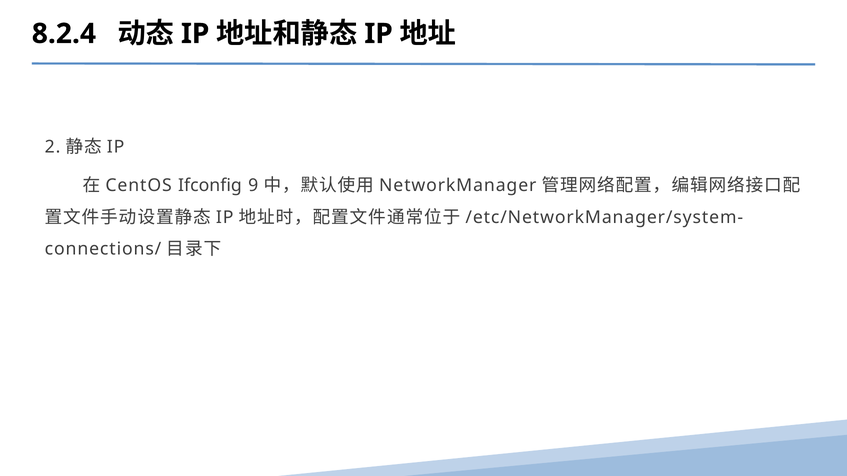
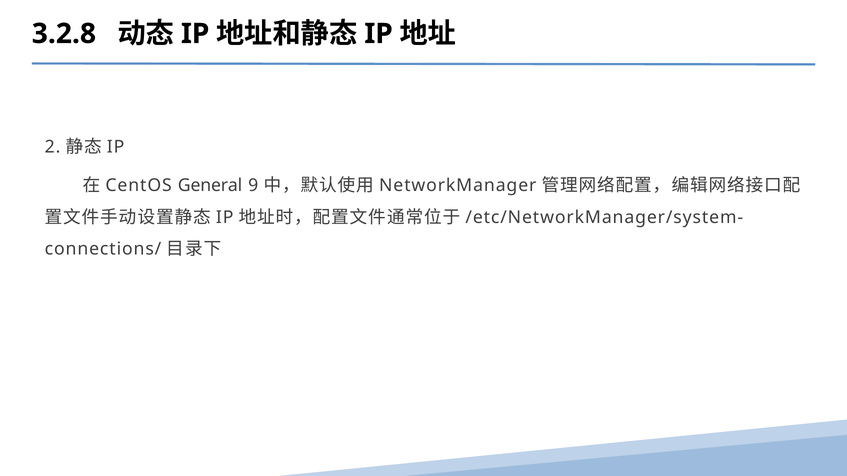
8.2.4: 8.2.4 -> 3.2.8 (64, 34)
Ifconfig: Ifconfig -> General (210, 186)
